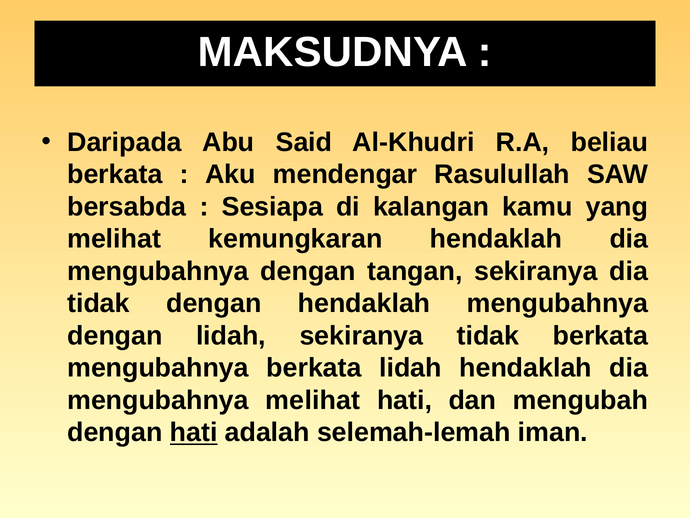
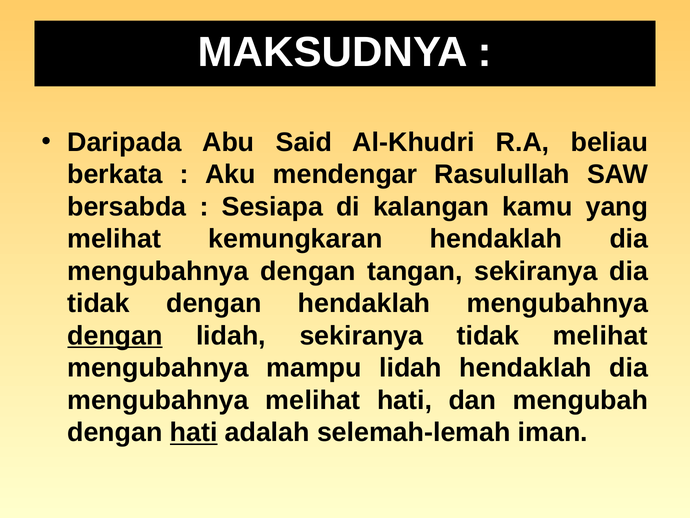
dengan underline: none -> present (115, 335)
tidak berkata: berkata -> melihat (600, 335)
mengubahnya berkata: berkata -> mampu (314, 368)
